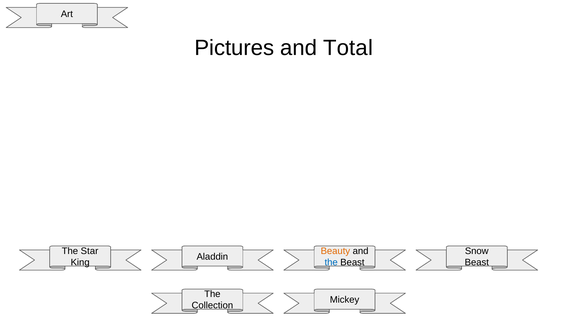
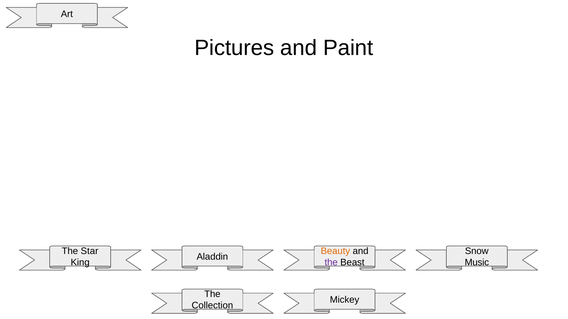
Total: Total -> Paint (348, 48)
the colour: blue -> purple (331, 263)
Beast: Beast -> Music (477, 263)
